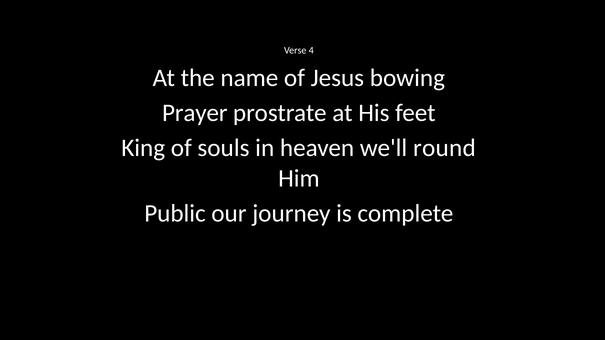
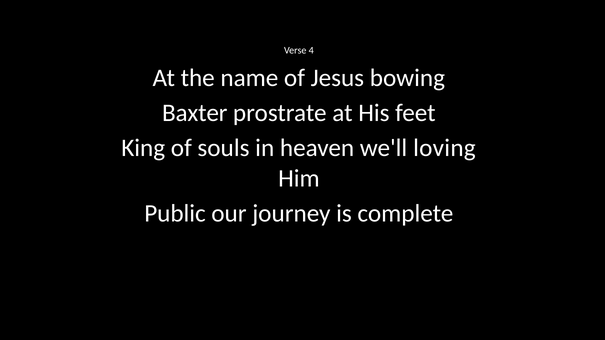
Prayer: Prayer -> Baxter (195, 113)
round: round -> loving (444, 148)
